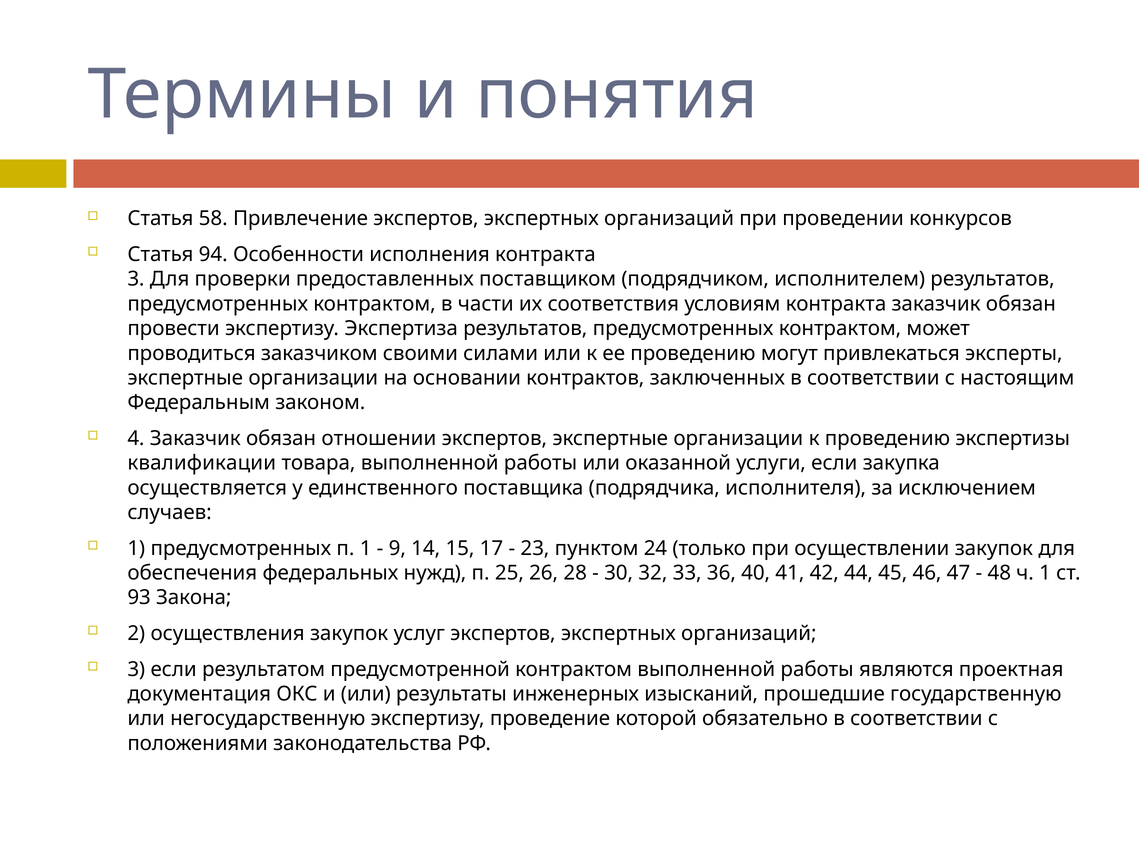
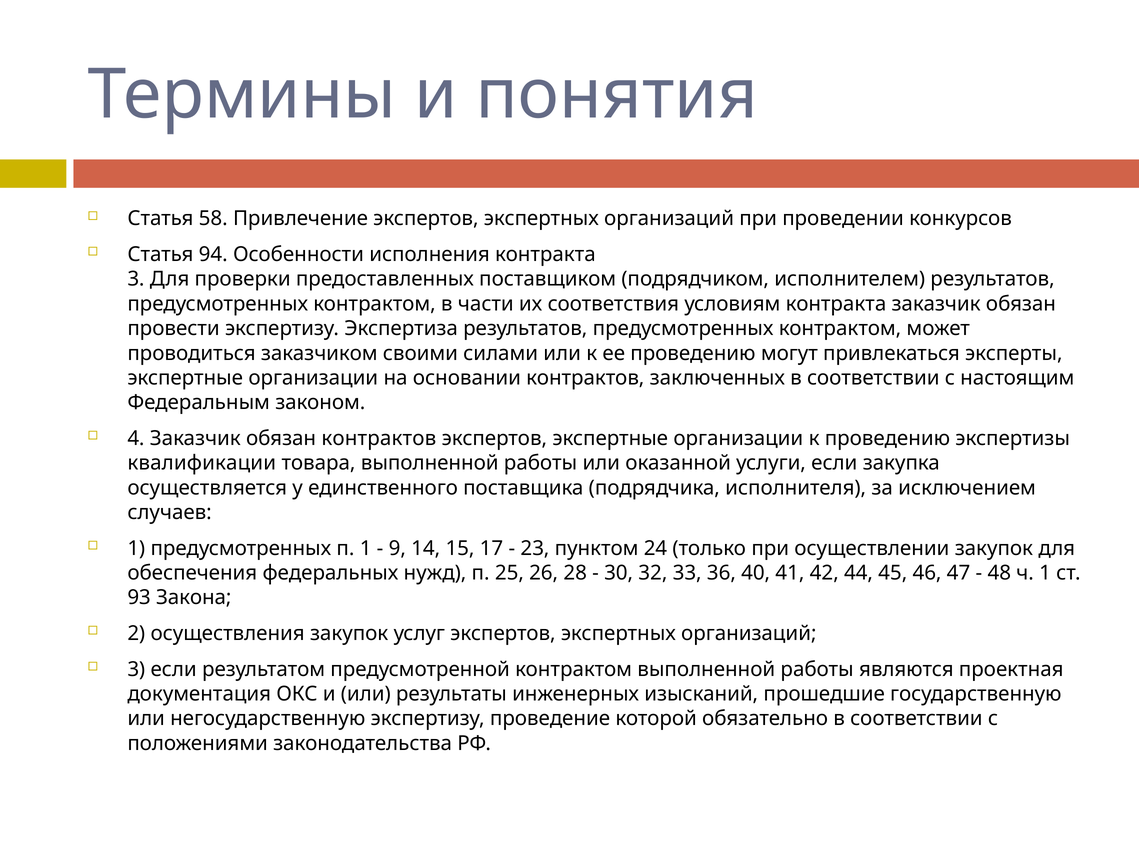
обязан отношении: отношении -> контрактов (379, 439)
